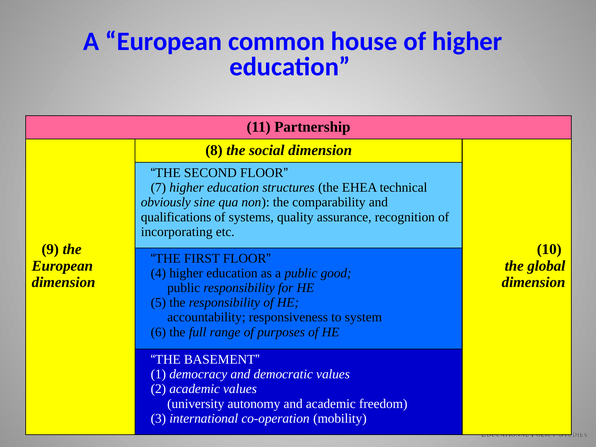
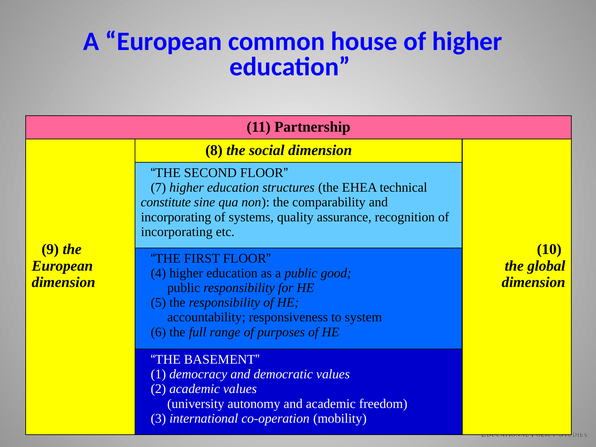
obviously: obviously -> constitute (166, 202)
qualifications: qualifications -> incorporating (176, 217)
